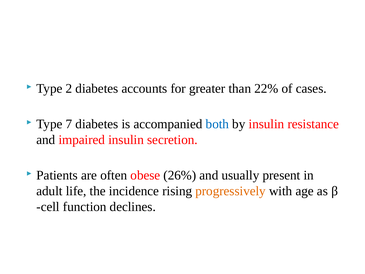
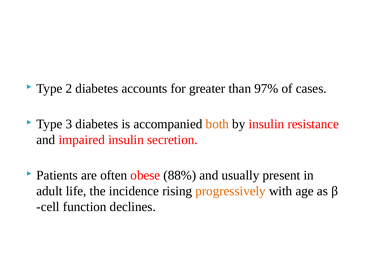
22%: 22% -> 97% (266, 89)
7: 7 -> 3 (69, 124)
both colour: blue -> orange (217, 124)
26%: 26% -> 88% (180, 175)
